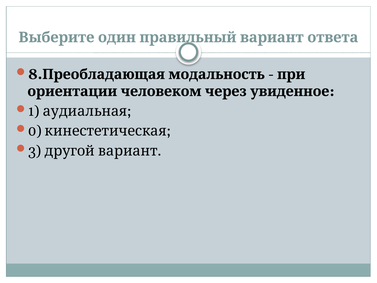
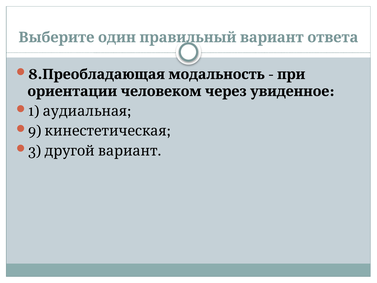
0: 0 -> 9 (35, 131)
